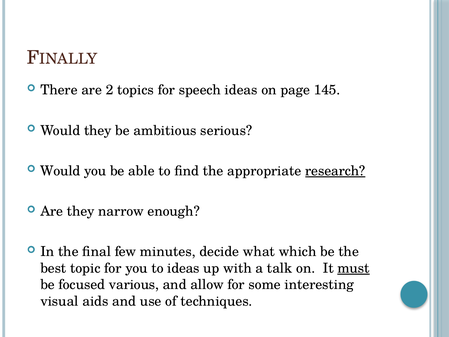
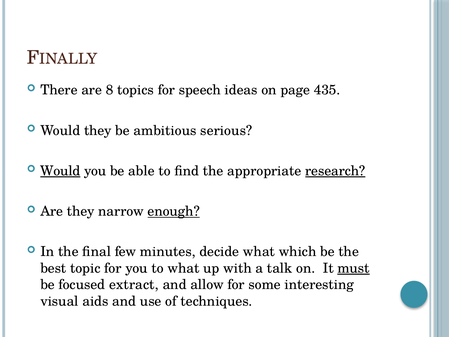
2: 2 -> 8 (110, 90)
145: 145 -> 435 (327, 90)
Would underline: none -> present (60, 171)
enough underline: none -> present (174, 211)
to ideas: ideas -> what (183, 268)
various: various -> extract (134, 285)
